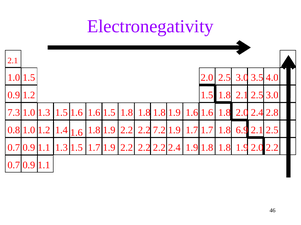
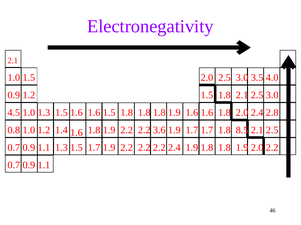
7.3: 7.3 -> 4.5 (14, 113)
7.2: 7.2 -> 3.6 (159, 131)
6.9: 6.9 -> 8.5 (242, 131)
